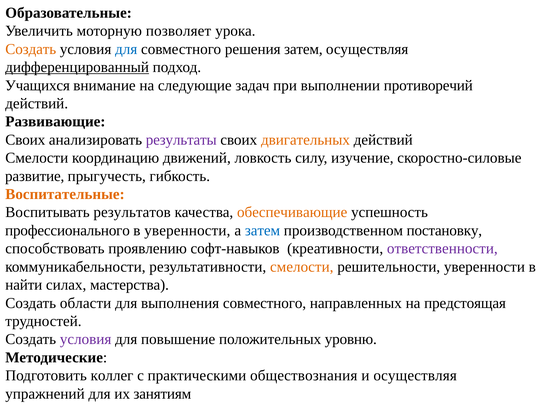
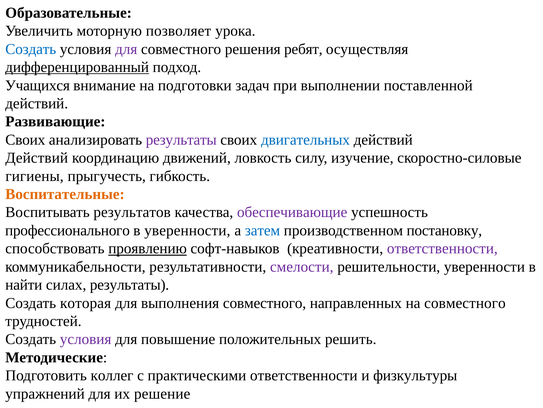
Создать colour: orange -> blue (31, 49)
для colour: blue -> purple (126, 49)
решения затем: затем -> ребят (303, 49)
следующие: следующие -> подготовки (195, 85)
противоречий: противоречий -> поставленной (428, 85)
двигательных colour: orange -> blue (305, 140)
Смелости: Смелости -> Действий (37, 158)
развитие: развитие -> гигиены (35, 176)
обеспечивающие colour: orange -> purple (292, 212)
проявлению underline: none -> present (148, 248)
смелости colour: orange -> purple (302, 266)
силах мастерства: мастерства -> результаты (130, 284)
области: области -> которая (86, 302)
на предстоящая: предстоящая -> совместного (465, 302)
уровню: уровню -> решить (351, 339)
практическими обществознания: обществознания -> ответственности (304, 375)
и осуществляя: осуществляя -> физкультуры (415, 375)
занятиям: занятиям -> решение (162, 393)
